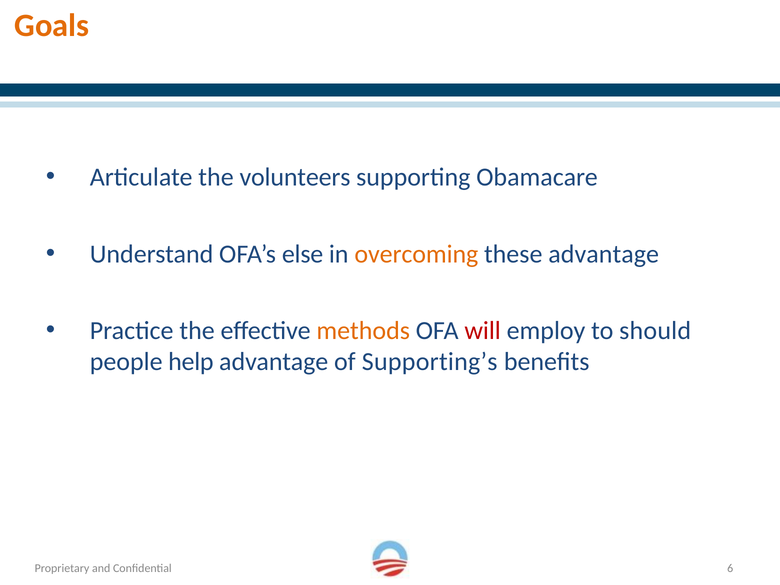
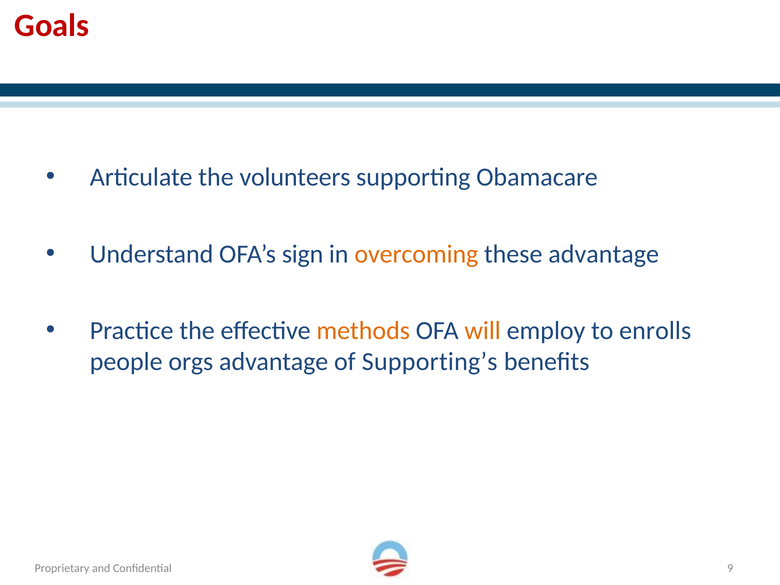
Goals colour: orange -> red (52, 26)
else: else -> sign (303, 254)
will colour: red -> orange (483, 331)
should: should -> enrolls (655, 331)
help: help -> orgs (191, 362)
6: 6 -> 9 (730, 568)
